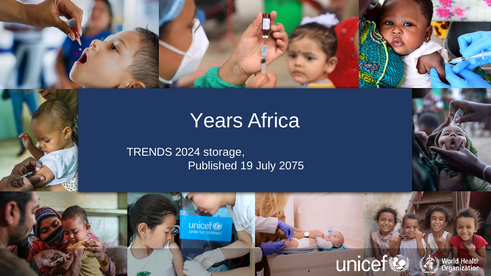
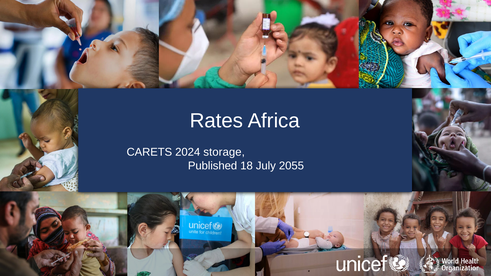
Years: Years -> Rates (216, 121)
TRENDS: TRENDS -> CARETS (149, 152)
19: 19 -> 18 (247, 166)
2075: 2075 -> 2055 (291, 166)
